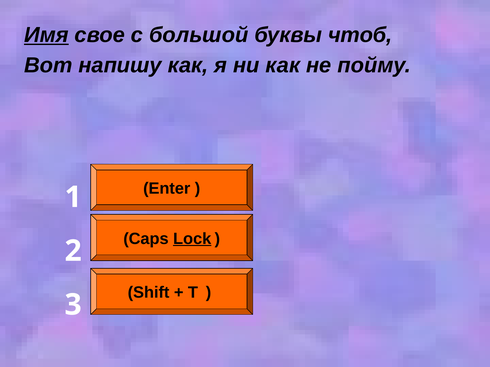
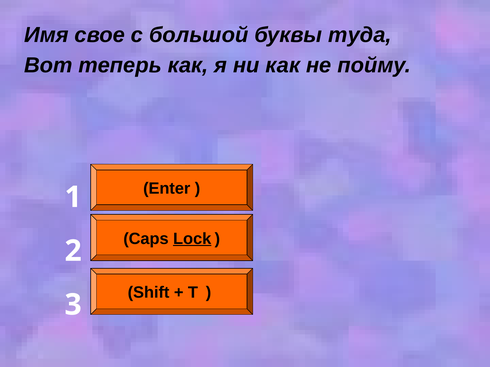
Имя underline: present -> none (46, 35)
чтоб: чтоб -> туда (360, 35)
напишу: напишу -> теперь (120, 65)
